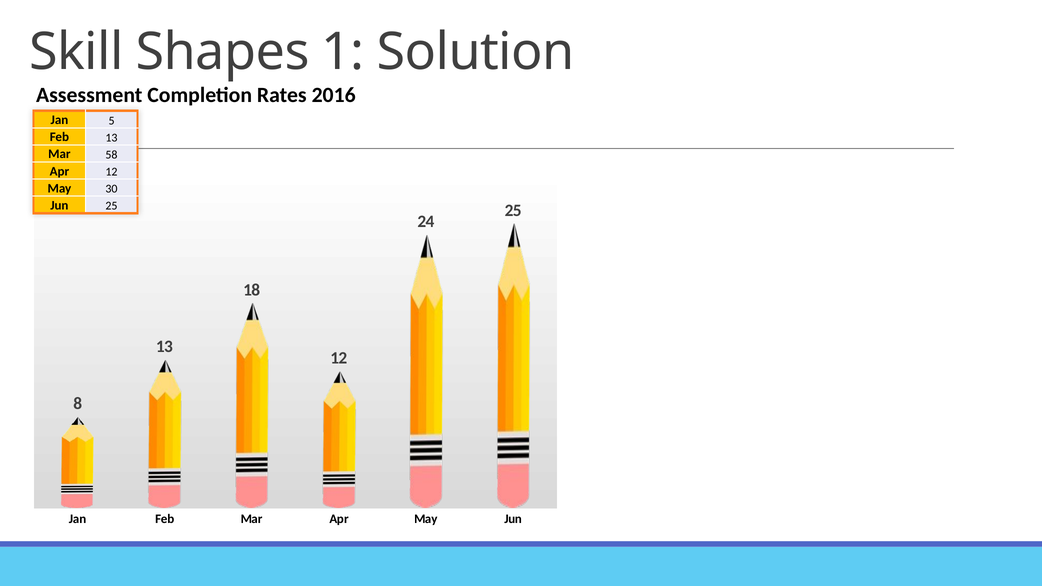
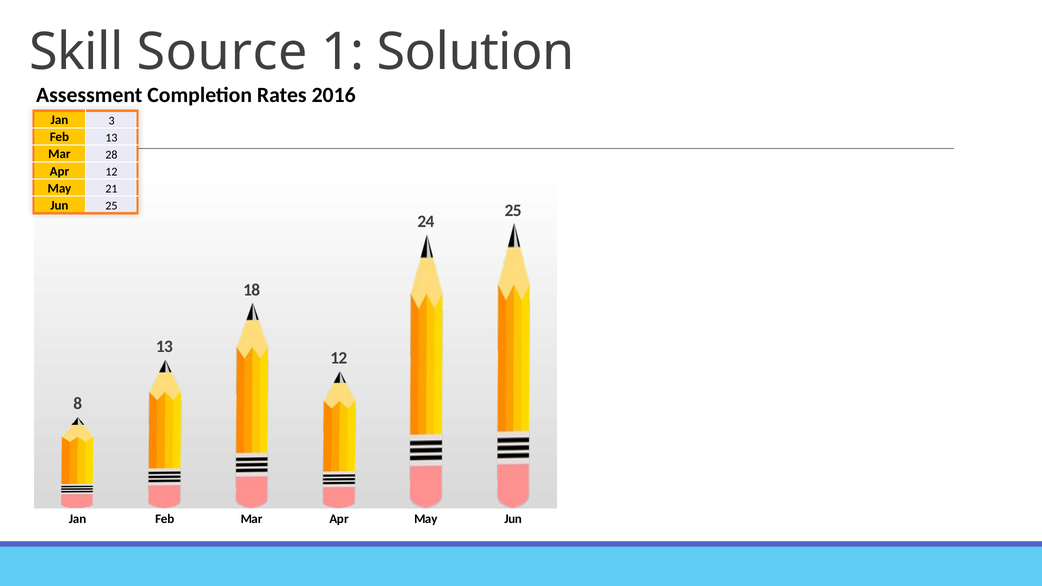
Shapes: Shapes -> Source (222, 52)
5: 5 -> 3 (112, 121)
58: 58 -> 28 (112, 155)
30: 30 -> 21 (112, 189)
